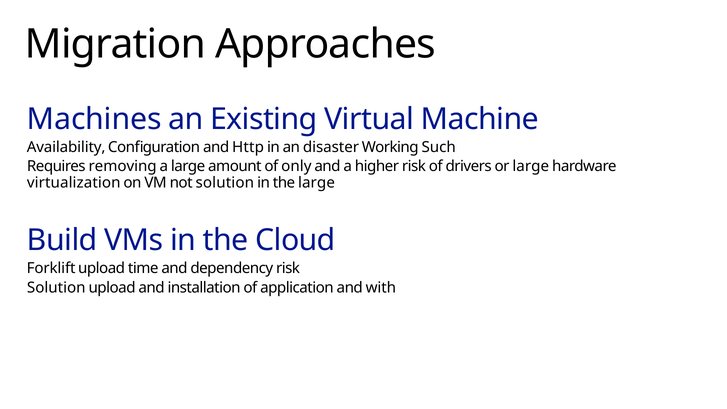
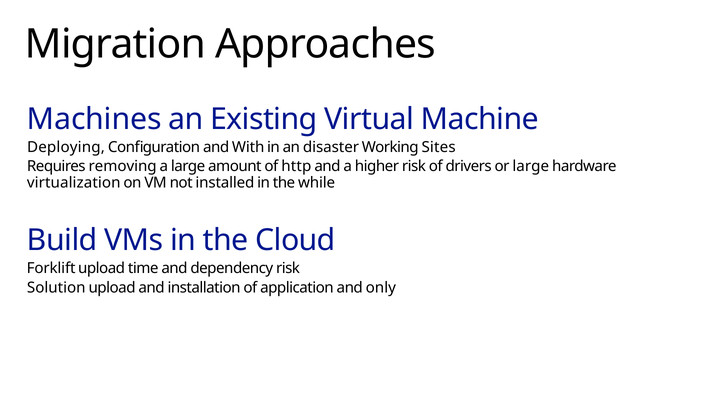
Availability: Availability -> Deploying (66, 147)
Http: Http -> With (248, 147)
Such: Such -> Sites (439, 147)
only: only -> http (296, 166)
not solution: solution -> installed (225, 183)
the large: large -> while (317, 183)
with: with -> only (381, 288)
